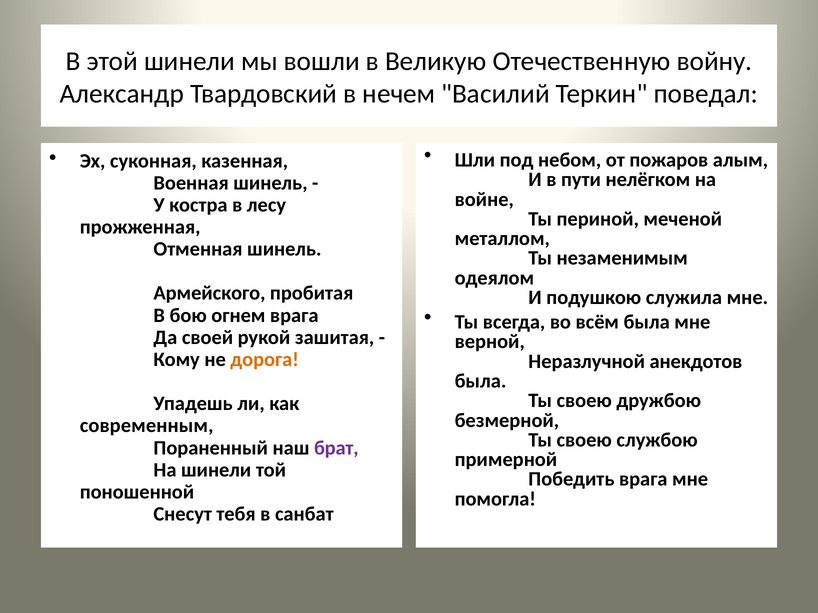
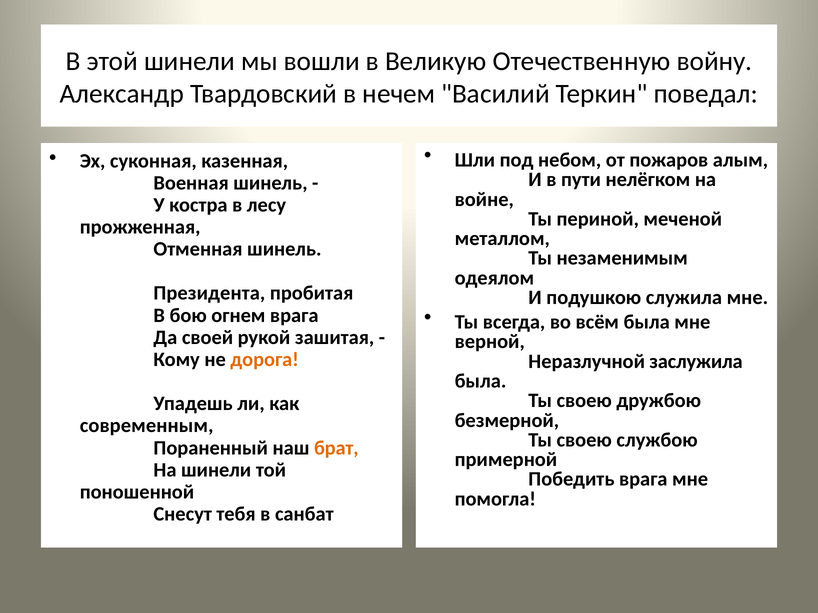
Армейского: Армейского -> Президента (209, 293)
анекдотов: анекдотов -> заслужила (696, 362)
брат colour: purple -> orange (336, 448)
